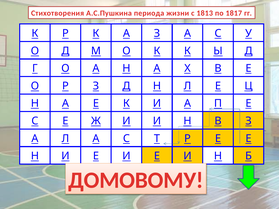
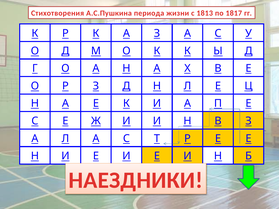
ДОМОВОМУ: ДОМОВОМУ -> НАЕЗДНИКИ (136, 180)
